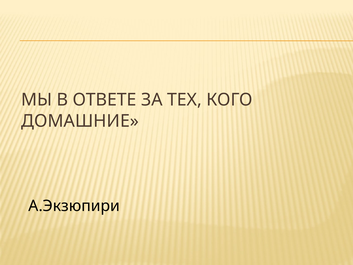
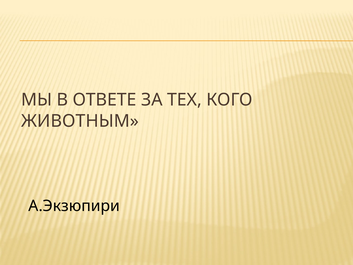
ДОМАШНИЕ: ДОМАШНИЕ -> ЖИВОТНЫМ (80, 121)
